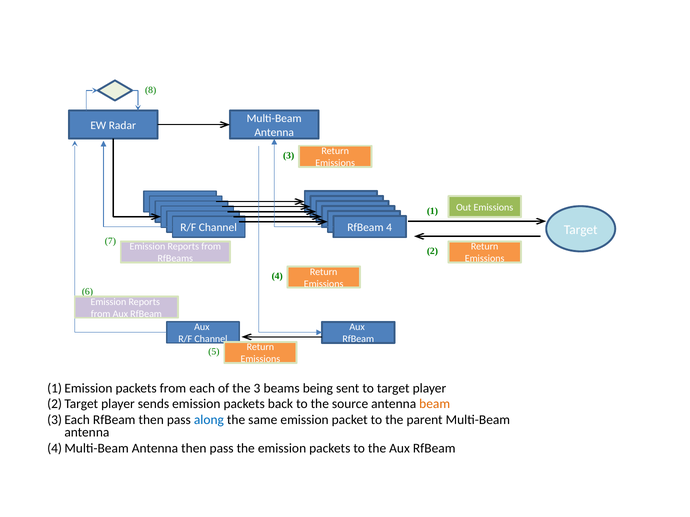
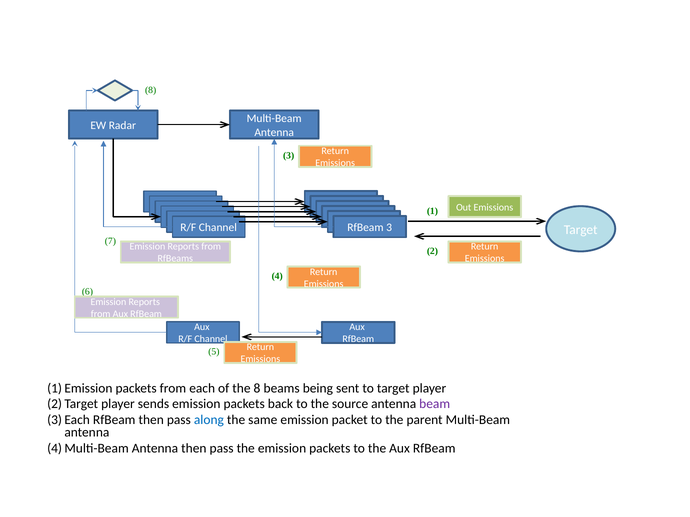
4: 4 -> 3 (389, 228)
the 3: 3 -> 8 (257, 389)
beam colour: orange -> purple (435, 404)
